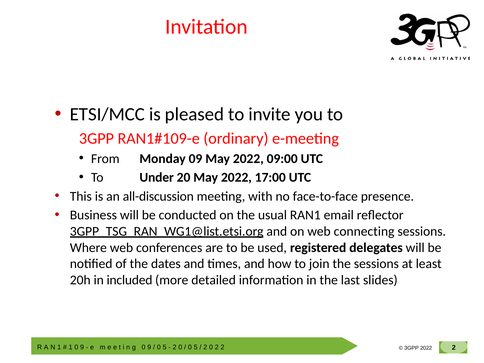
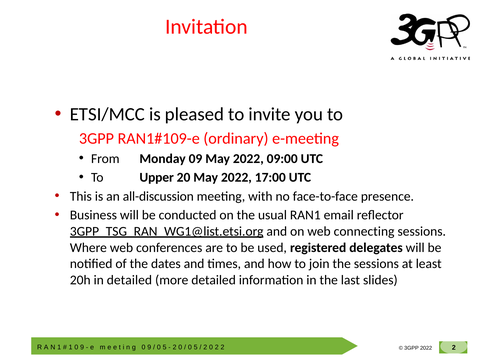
Under: Under -> Upper (157, 177)
in included: included -> detailed (129, 280)
